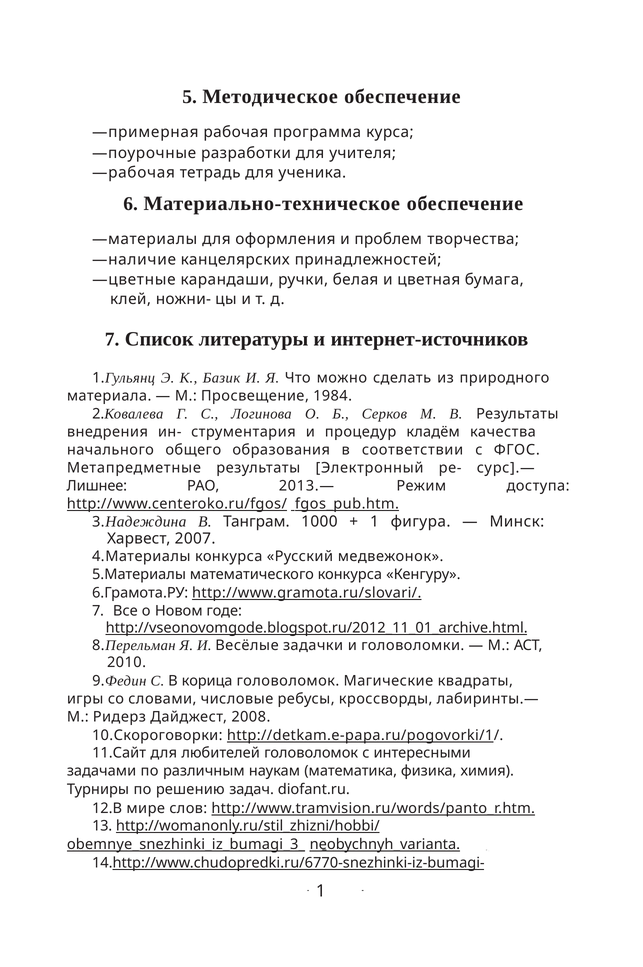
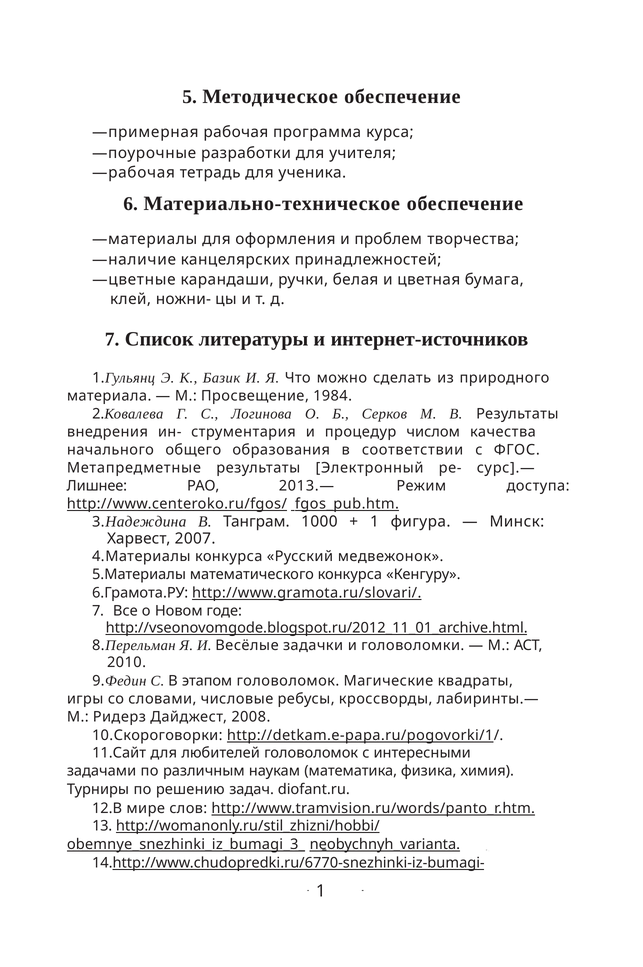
кладём: кладём -> числом (433, 432)
корица: корица -> этапом (207, 680)
